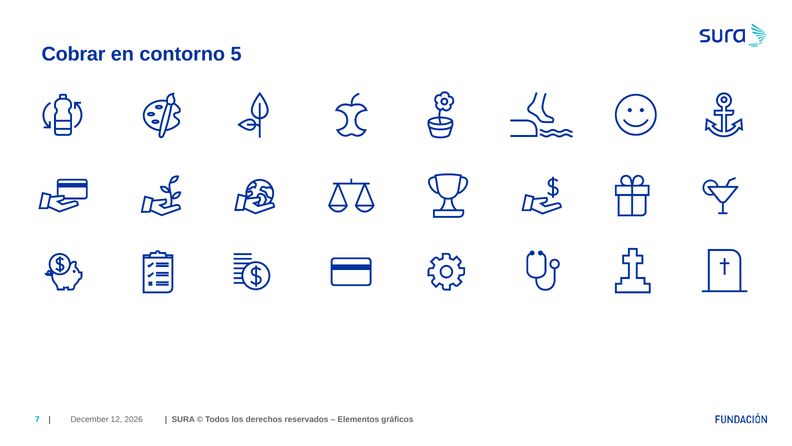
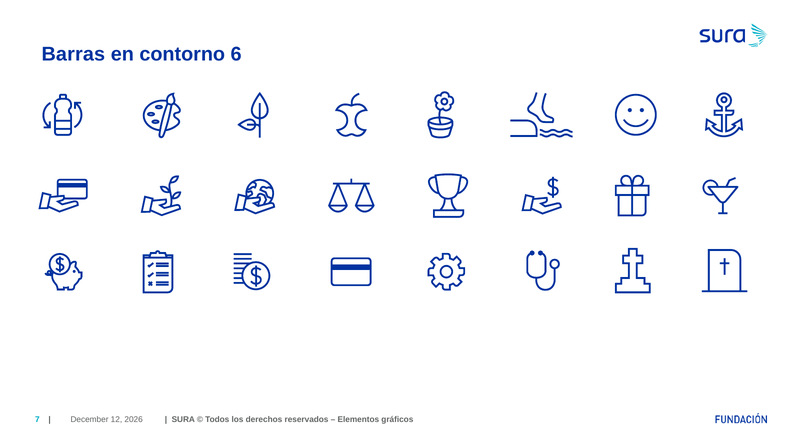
Cobrar: Cobrar -> Barras (73, 54)
5: 5 -> 6 (236, 54)
